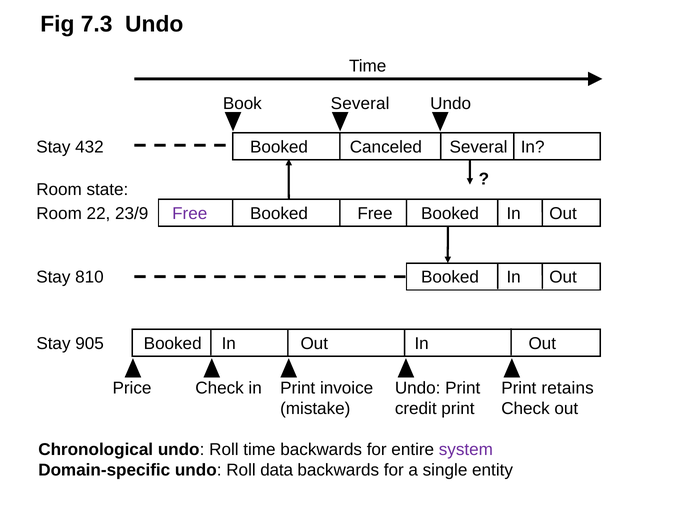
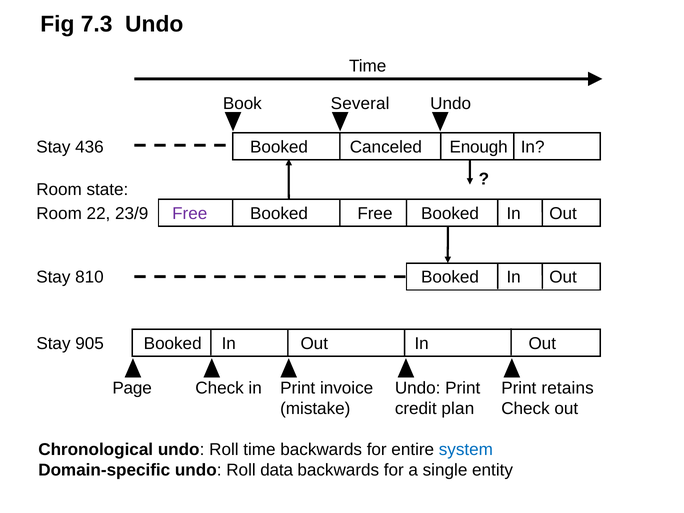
432: 432 -> 436 (89, 147)
Canceled Several: Several -> Enough (479, 147)
Price: Price -> Page (132, 388)
credit print: print -> plan (458, 408)
system colour: purple -> blue (466, 450)
